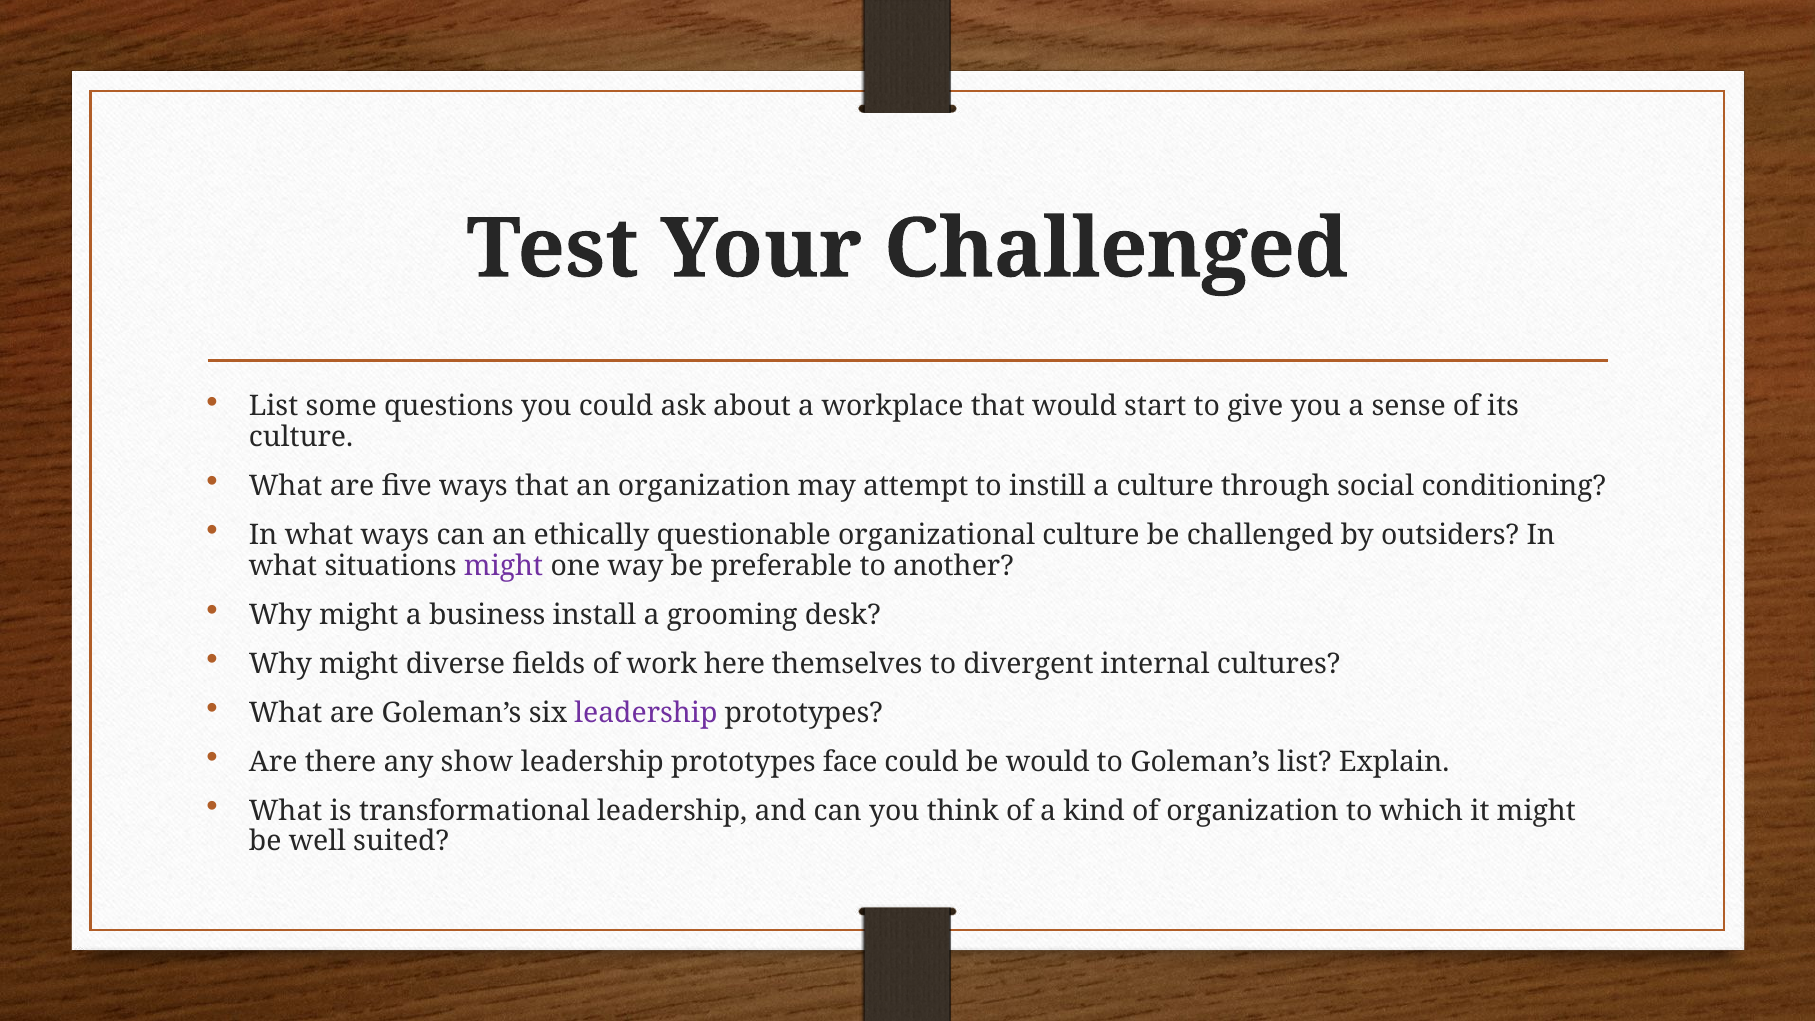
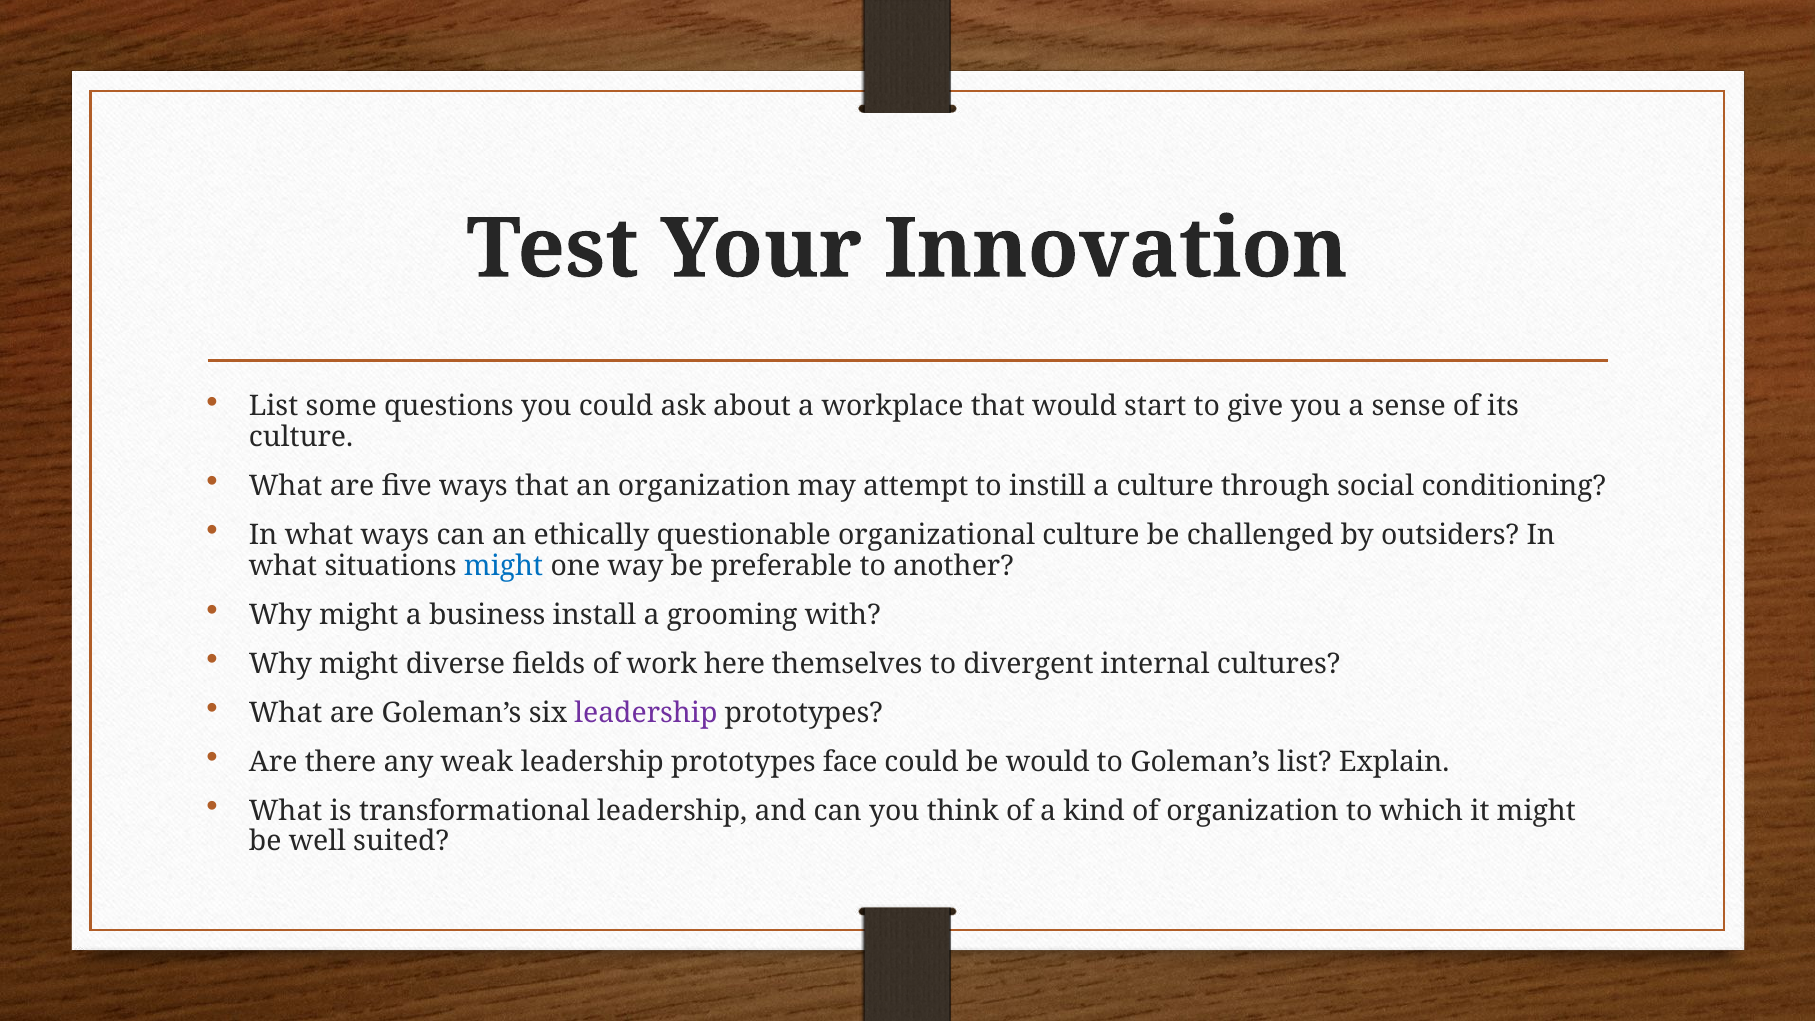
Your Challenged: Challenged -> Innovation (1116, 249)
might colour: purple -> blue (504, 566)
desk: desk -> with (843, 615)
show: show -> weak (477, 762)
